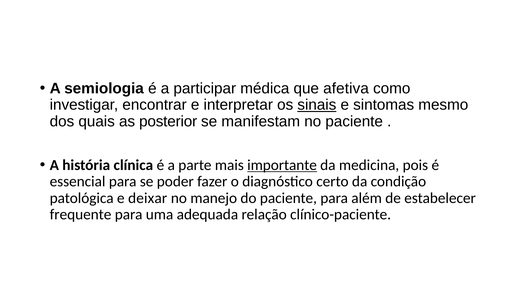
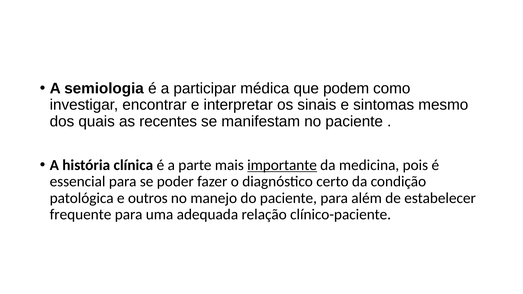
afetiva: afetiva -> podem (346, 88)
sinais underline: present -> none (317, 105)
posterior: posterior -> recentes (168, 121)
deixar: deixar -> outros (148, 198)
